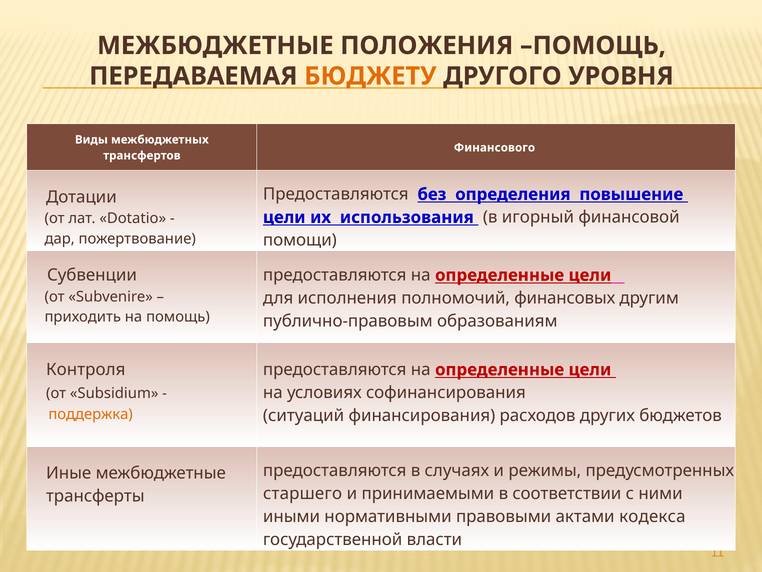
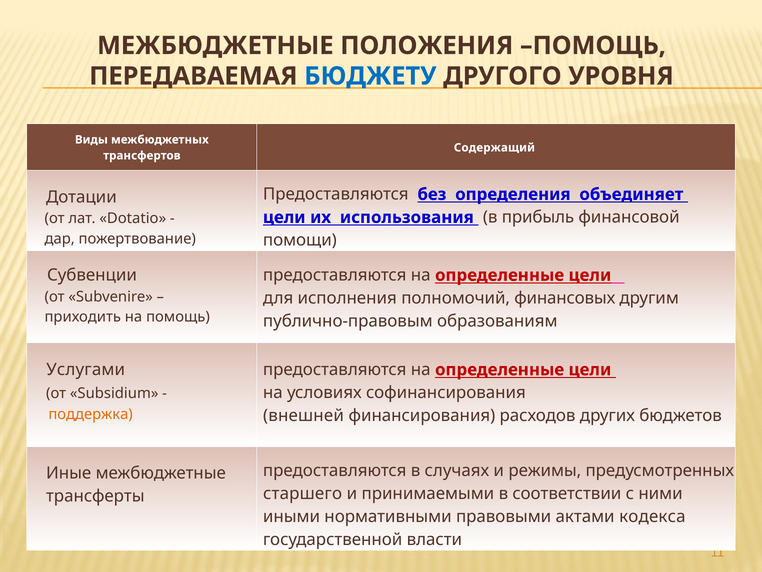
БЮДЖЕТУ colour: orange -> blue (370, 76)
Финансового: Финансового -> Содержащий (494, 148)
повышение: повышение -> объединяет (631, 194)
игорный: игорный -> прибыль (538, 217)
Контроля: Контроля -> Услугами (86, 369)
ситуаций: ситуаций -> внешней (304, 415)
